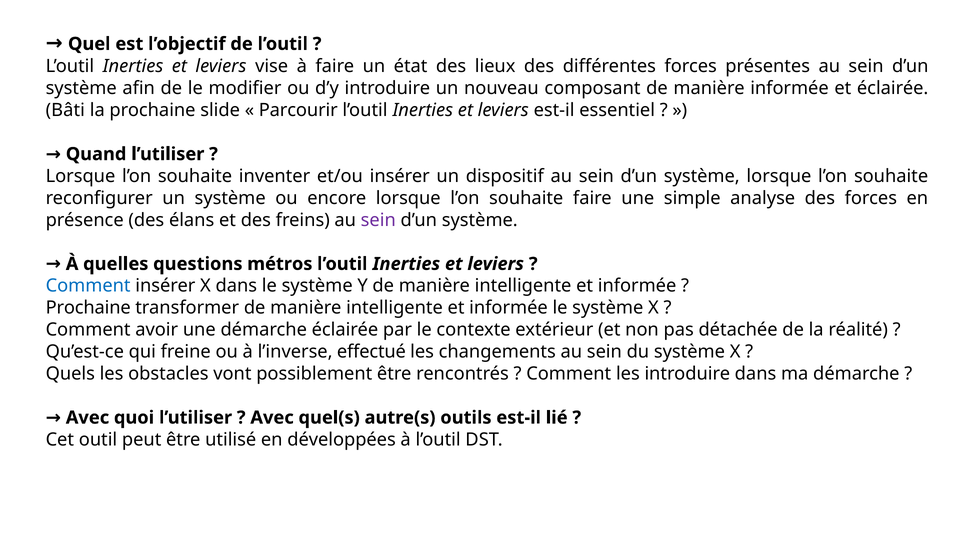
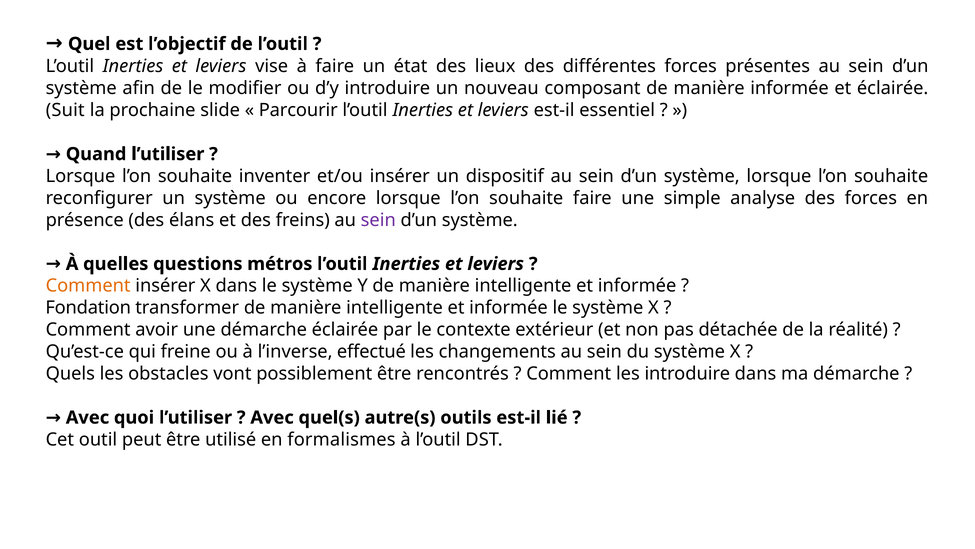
Bâti: Bâti -> Suit (65, 110)
Comment colour: blue -> orange (88, 286)
Prochaine: Prochaine -> Fondation (88, 308)
développées: développées -> formalismes (341, 439)
